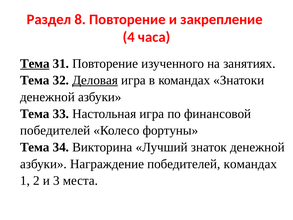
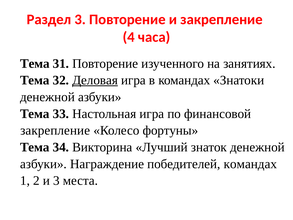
Раздел 8: 8 -> 3 (80, 19)
Тема underline: present -> none (35, 63)
победителей: победителей -> закрепление (55, 130)
